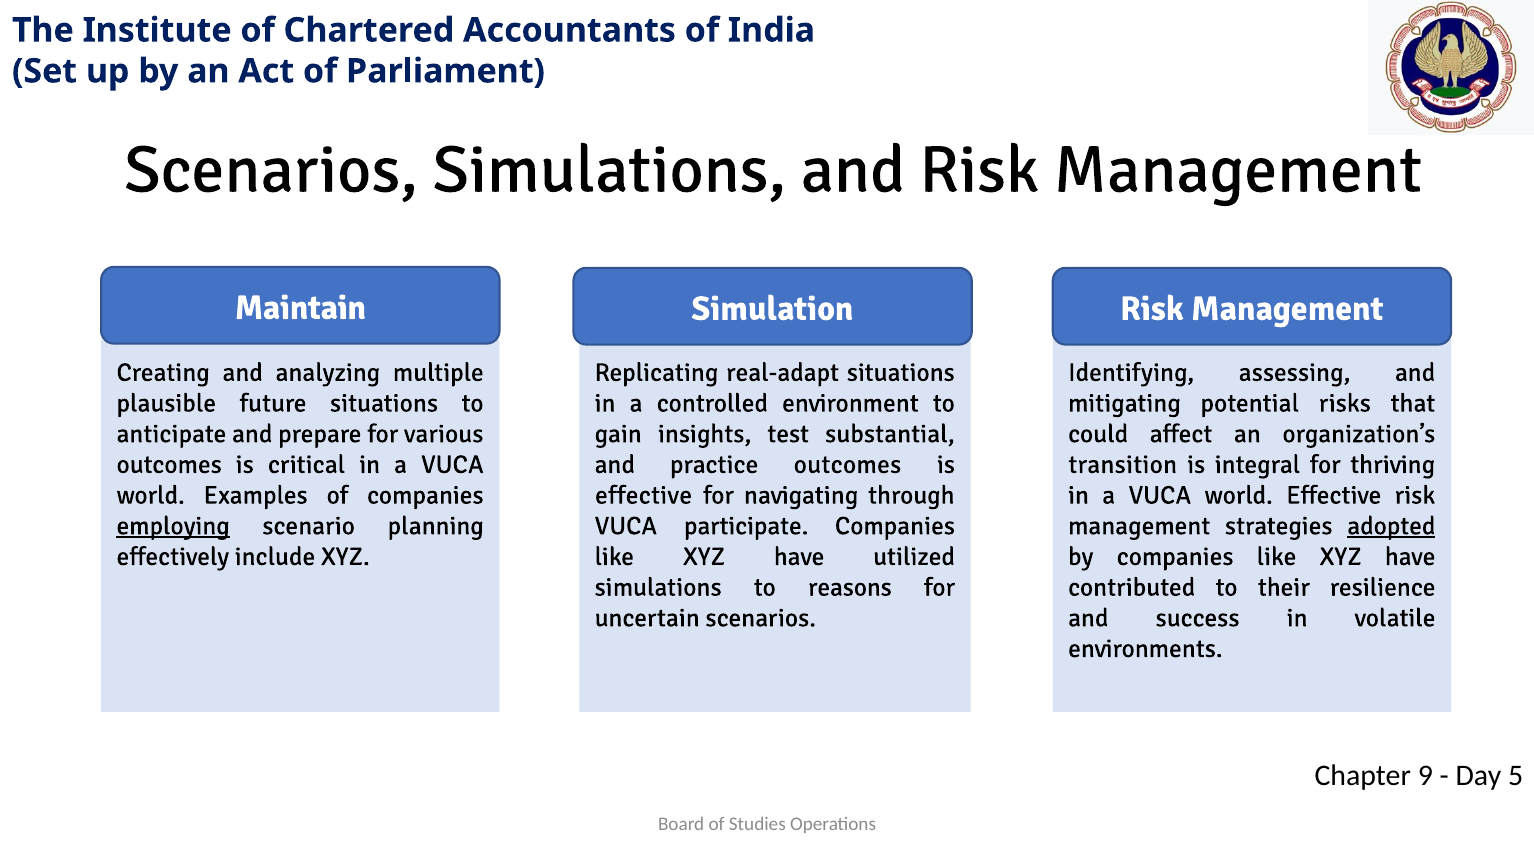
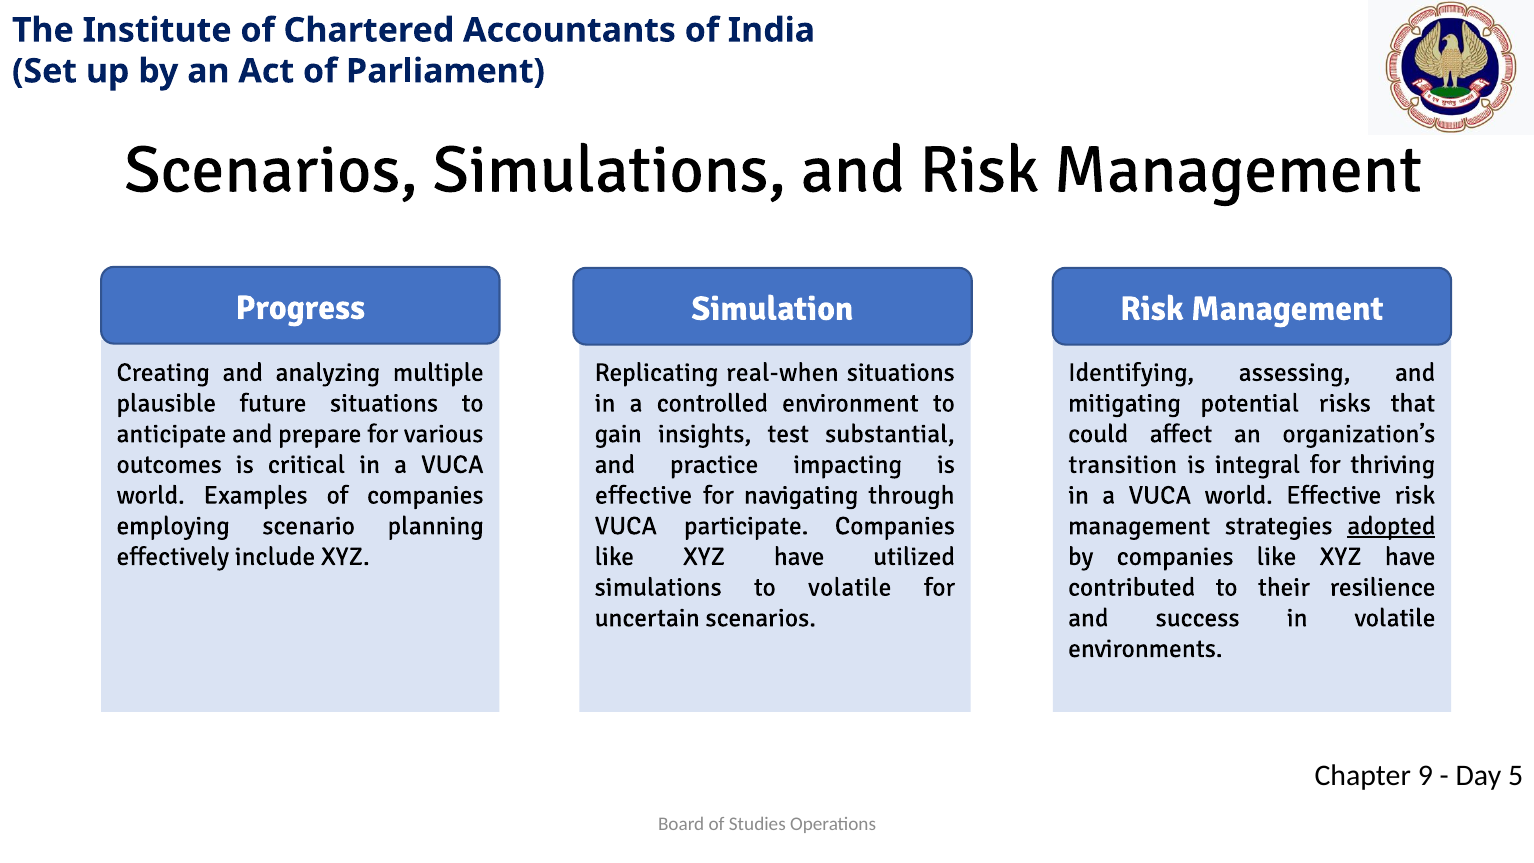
Maintain: Maintain -> Progress (300, 308)
real-adapt: real-adapt -> real-when (782, 372)
practice outcomes: outcomes -> impacting (848, 464)
employing underline: present -> none (173, 526)
to reasons: reasons -> volatile (850, 587)
